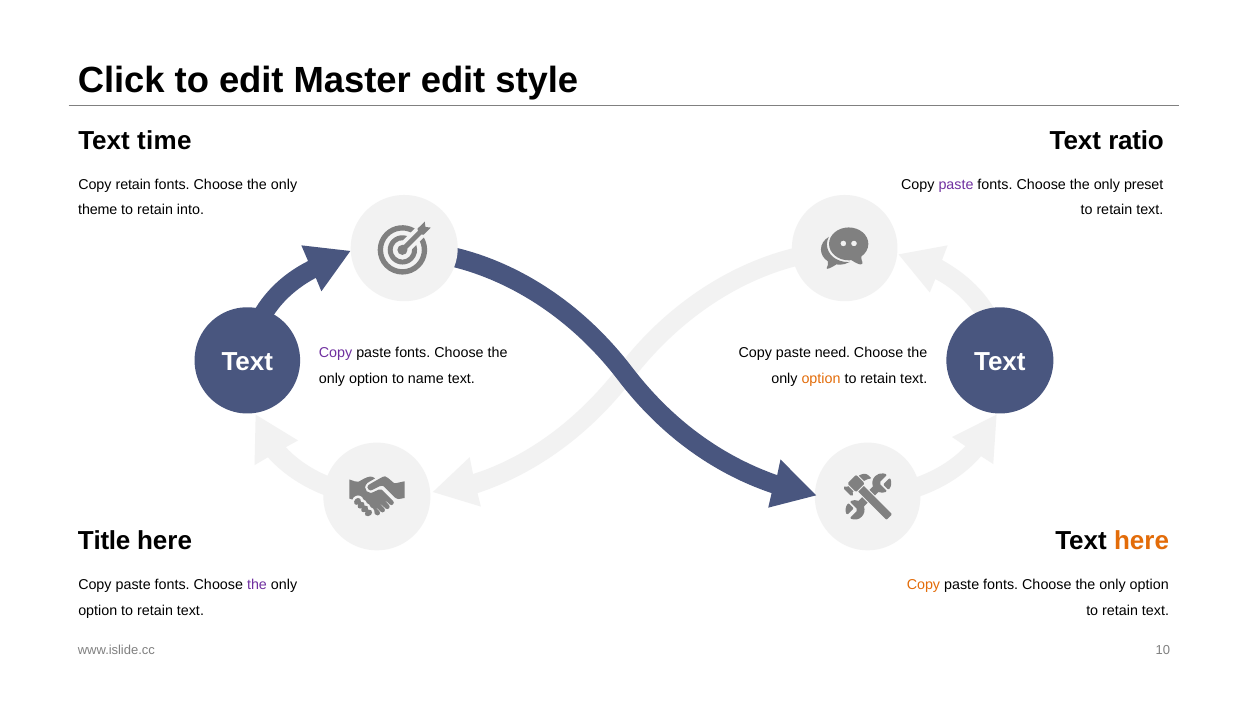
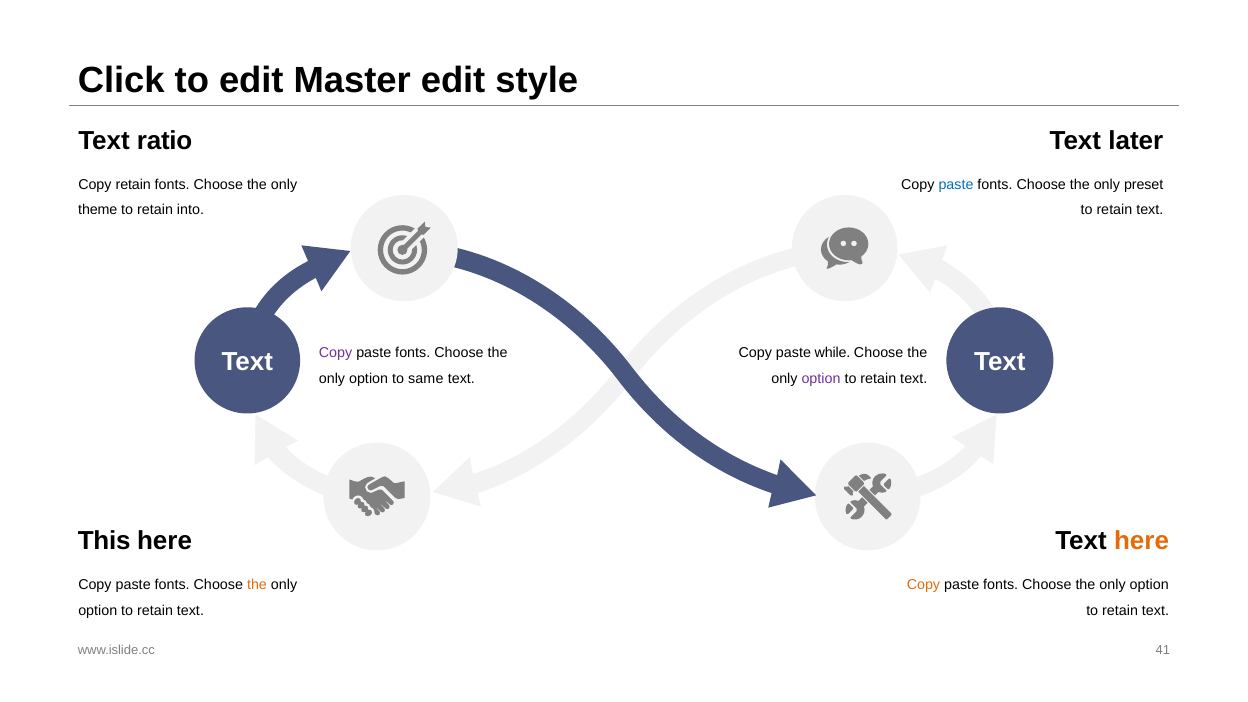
time: time -> ratio (165, 141)
ratio: ratio -> later (1136, 141)
paste colour: purple -> blue (956, 184)
need: need -> while (833, 353)
name: name -> same (426, 379)
option colour: orange -> purple (821, 379)
Title: Title -> This (104, 541)
the colour: purple -> orange (257, 585)
10: 10 -> 41 (1163, 650)
